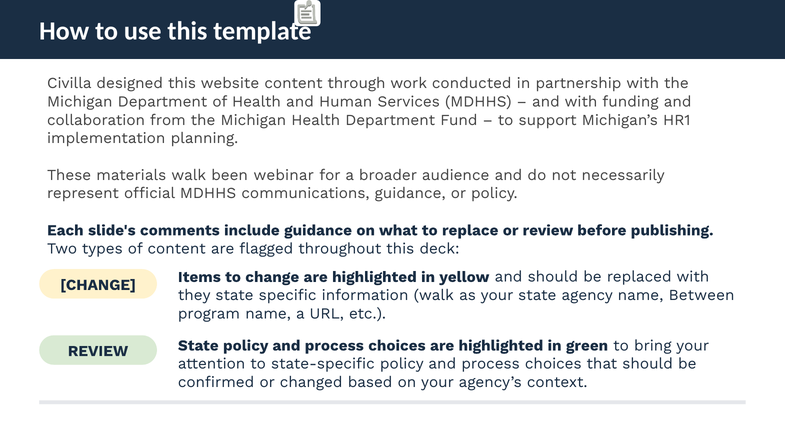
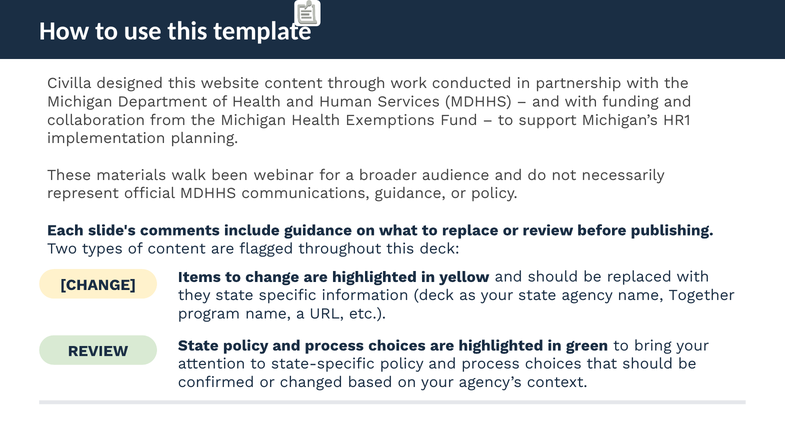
Health Department: Department -> Exemptions (390, 120)
information walk: walk -> deck (434, 295)
Between: Between -> Together (702, 295)
